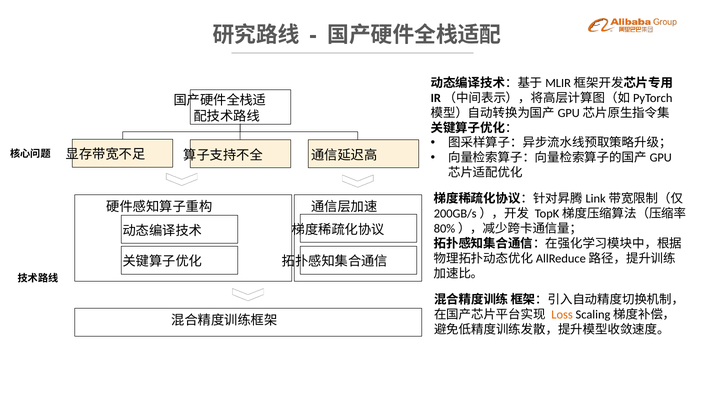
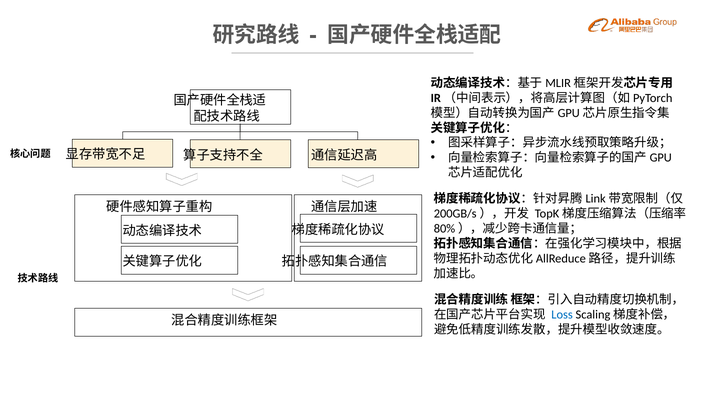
Loss colour: orange -> blue (562, 314)
